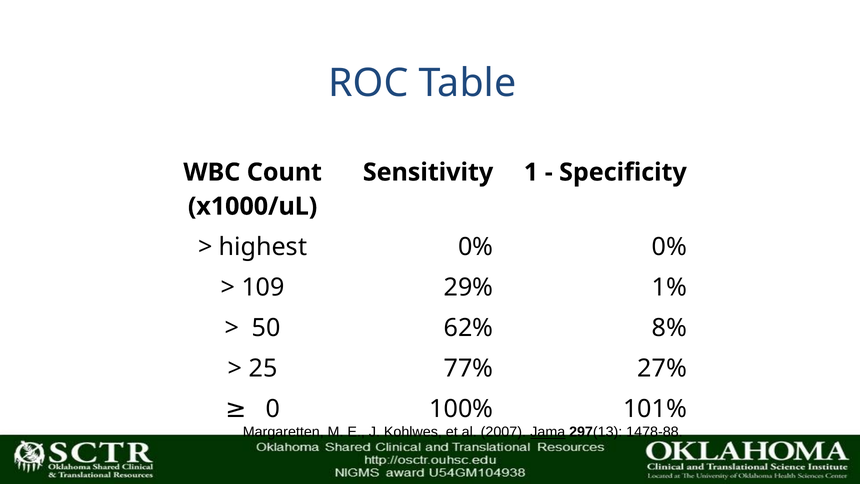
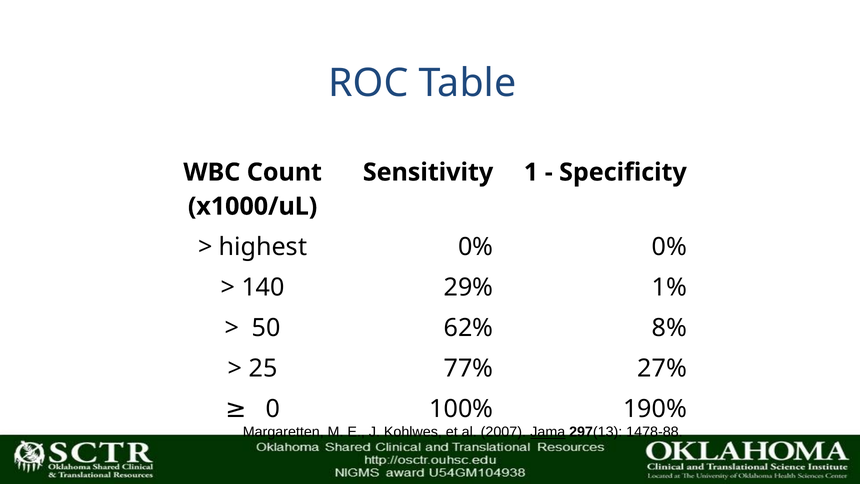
109: 109 -> 140 (263, 287)
101%: 101% -> 190% (655, 409)
